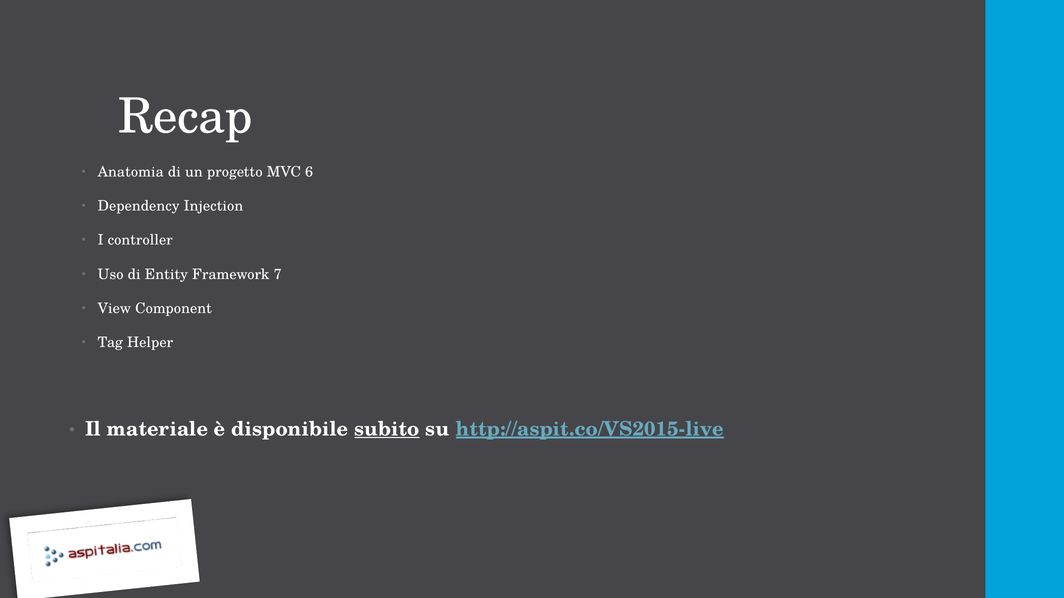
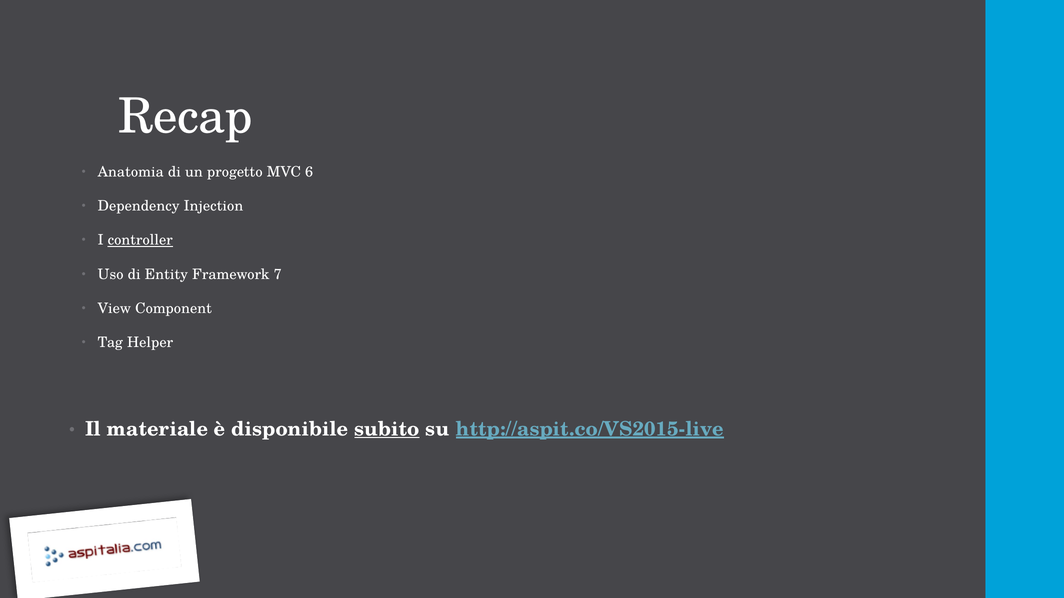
controller underline: none -> present (140, 240)
